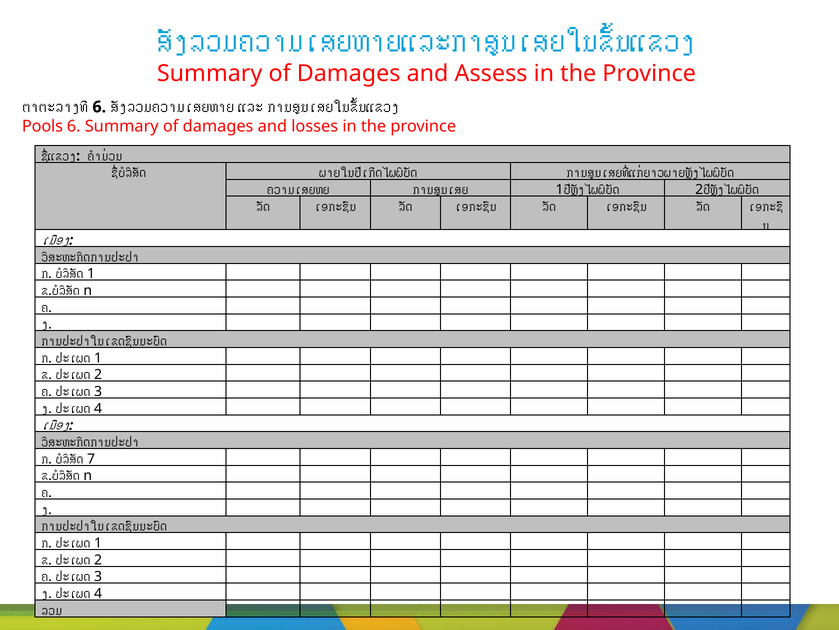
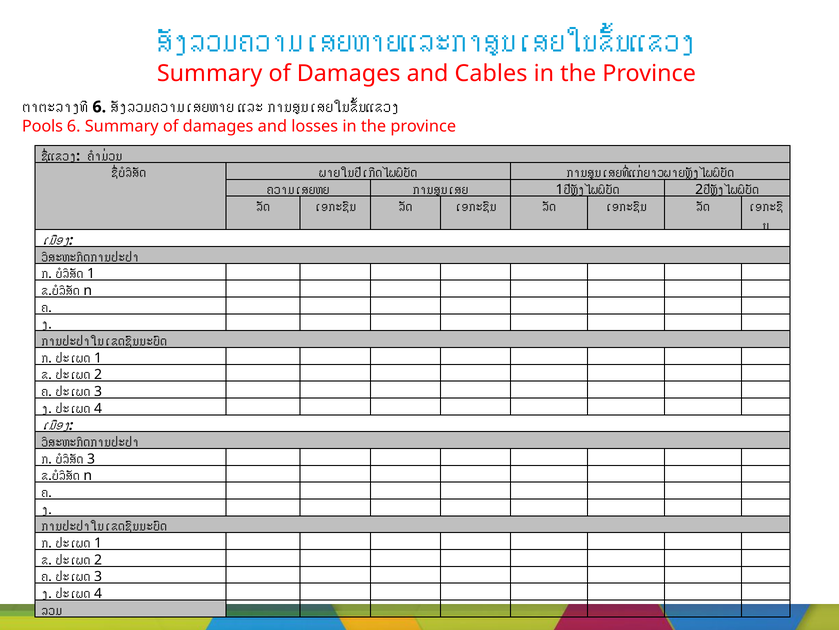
Assess: Assess -> Cables (491, 74)
7: 7 -> 3 (91, 458)
